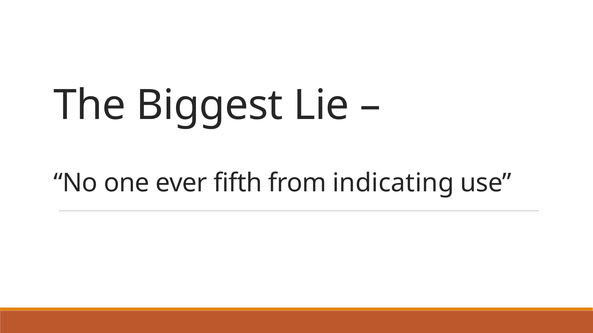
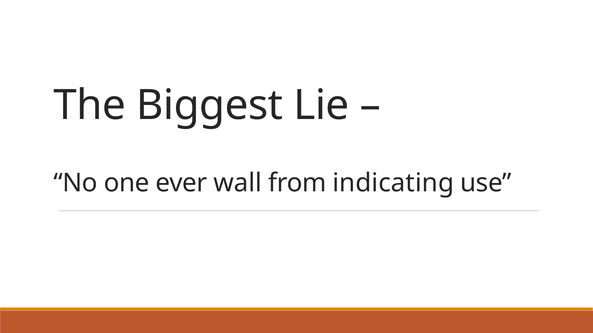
fifth: fifth -> wall (238, 183)
